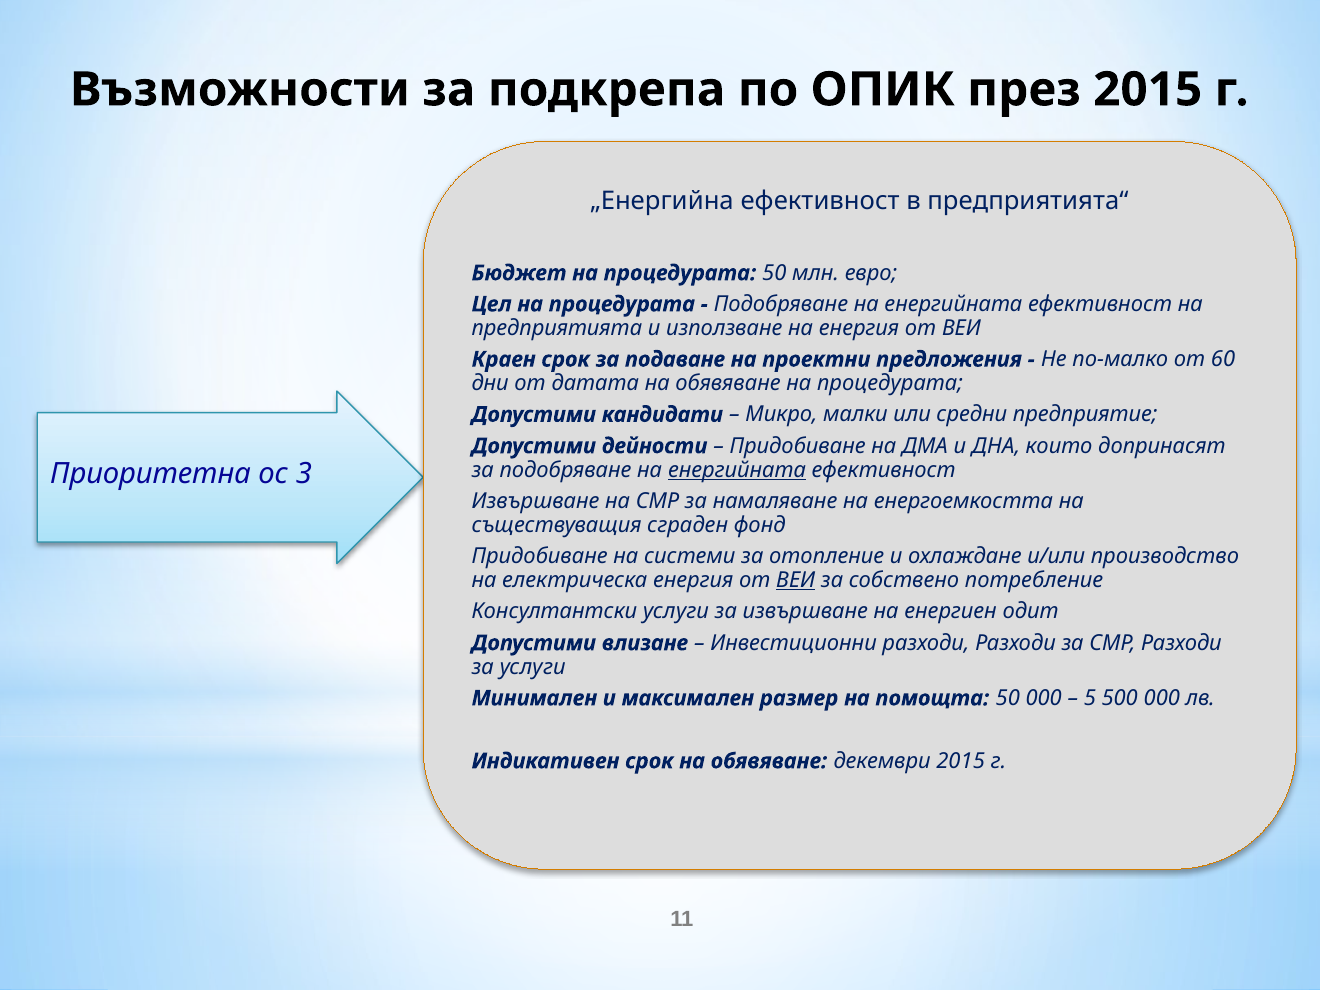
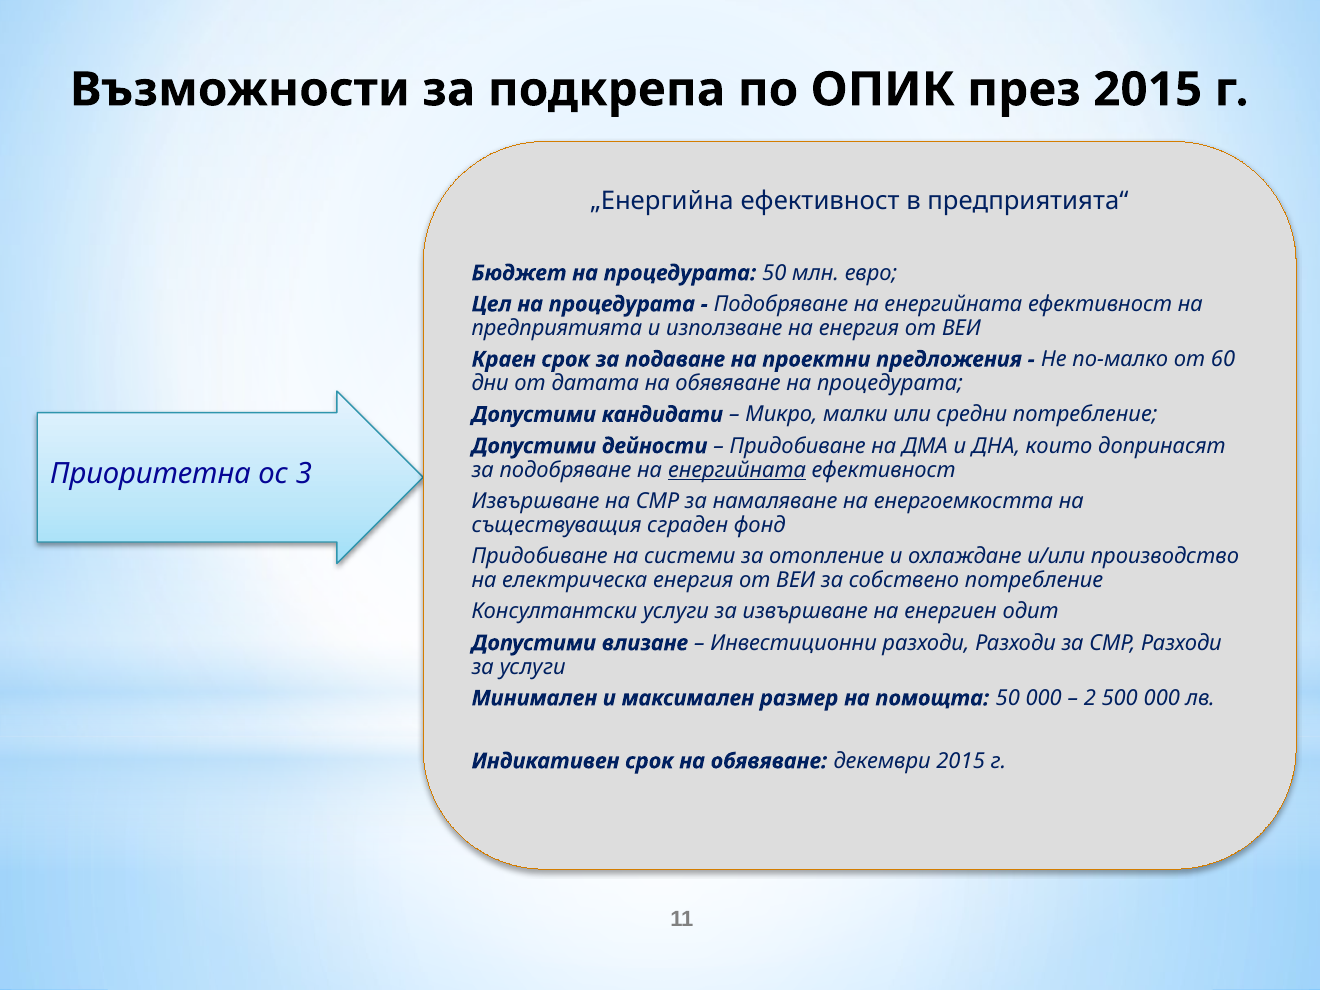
средни предприятие: предприятие -> потребление (1085, 415)
ВЕИ underline: present -> none (796, 580)
5: 5 -> 2 (1090, 698)
